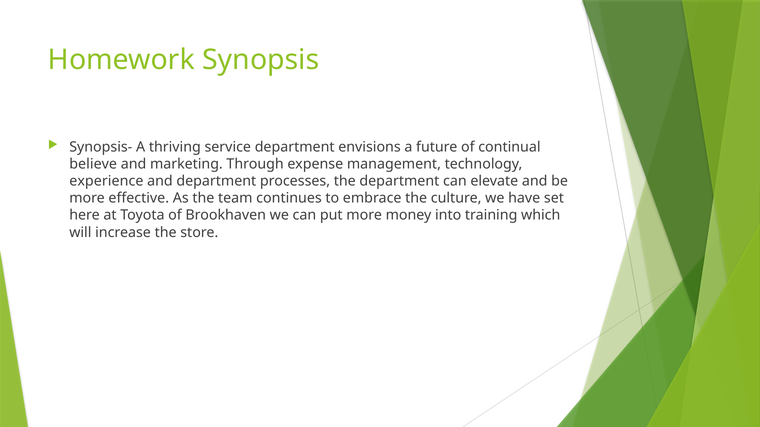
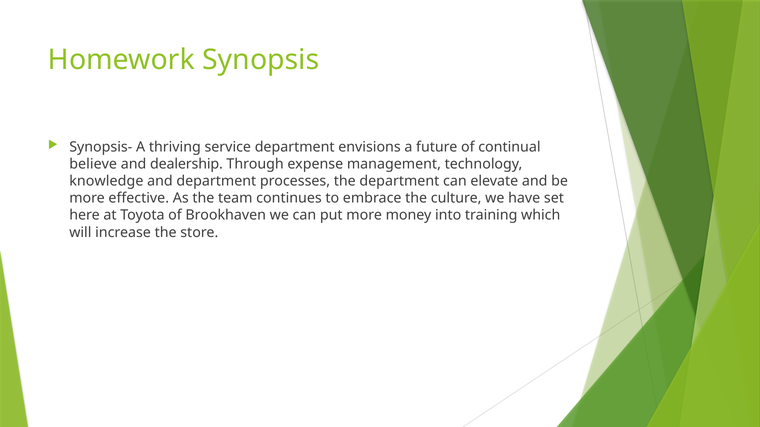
marketing: marketing -> dealership (186, 164)
experience: experience -> knowledge (106, 181)
